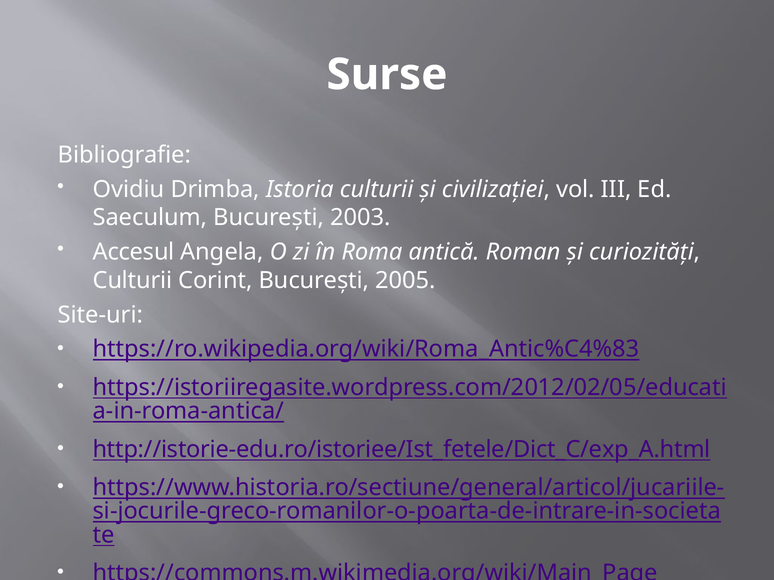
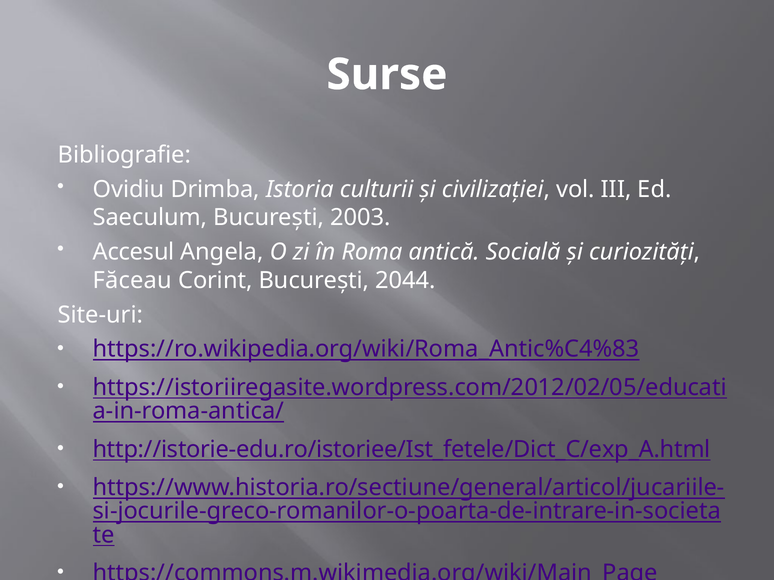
Roman: Roman -> Socială (523, 252)
Culturii: Culturii -> Făceau (132, 281)
2005: 2005 -> 2044 (406, 281)
